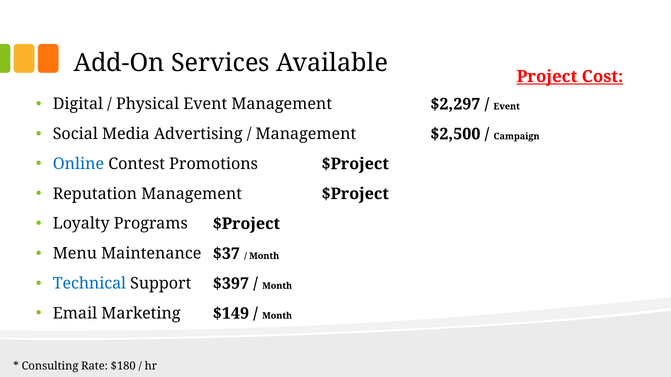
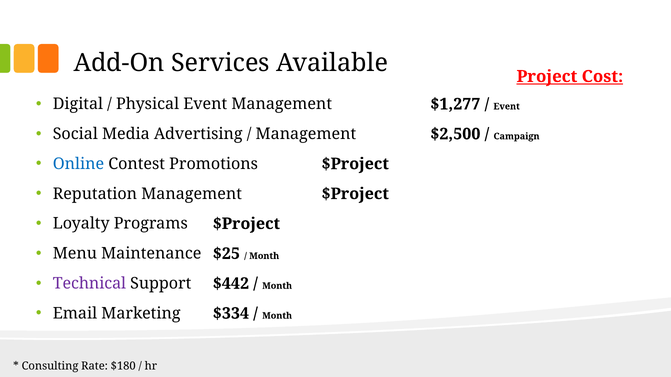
$2,297: $2,297 -> $1,277 (455, 104)
$37: $37 -> $25 (226, 254)
Technical colour: blue -> purple (89, 284)
$397: $397 -> $442 (231, 284)
$149: $149 -> $334 (231, 314)
